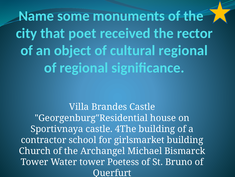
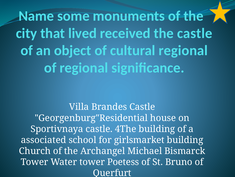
poet: poet -> lived (82, 33)
the rector: rector -> castle (195, 33)
contractor: contractor -> associated (44, 139)
